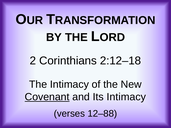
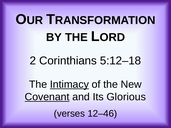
2:12–18: 2:12–18 -> 5:12–18 (121, 61)
Intimacy underline: none -> present (69, 85)
Its Intimacy: Intimacy -> Glorious (126, 97)
12–88: 12–88 -> 12–46 (102, 114)
